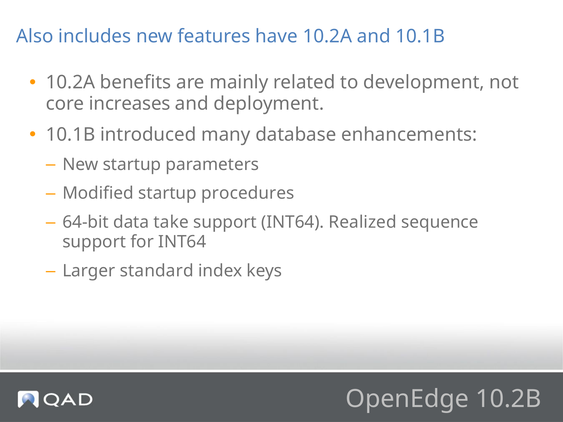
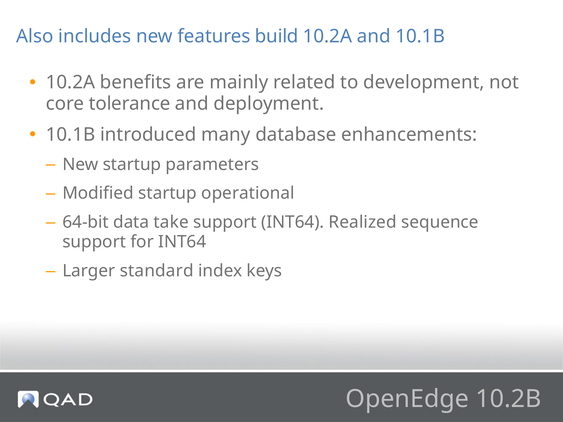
have: have -> build (277, 36)
increases: increases -> tolerance (130, 104)
procedures: procedures -> operational (248, 193)
